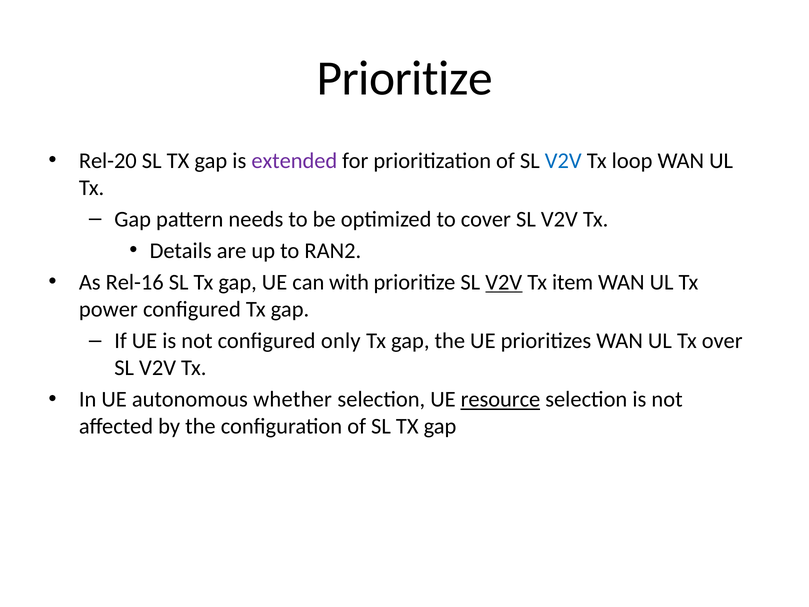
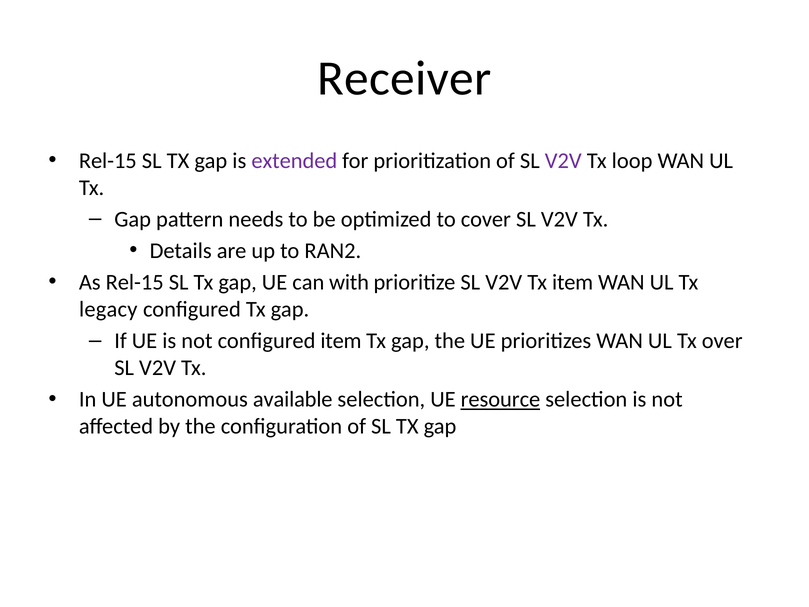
Prioritize: Prioritize -> Receiver (404, 78)
Rel-20: Rel-20 -> Rel-15 (108, 161)
V2V colour: blue -> purple (563, 161)
As Rel-16: Rel-16 -> Rel-15 (135, 282)
V2V underline: present -> none (504, 282)
power: power -> legacy (108, 309)
configured only: only -> item (341, 341)
whether: whether -> available (293, 399)
